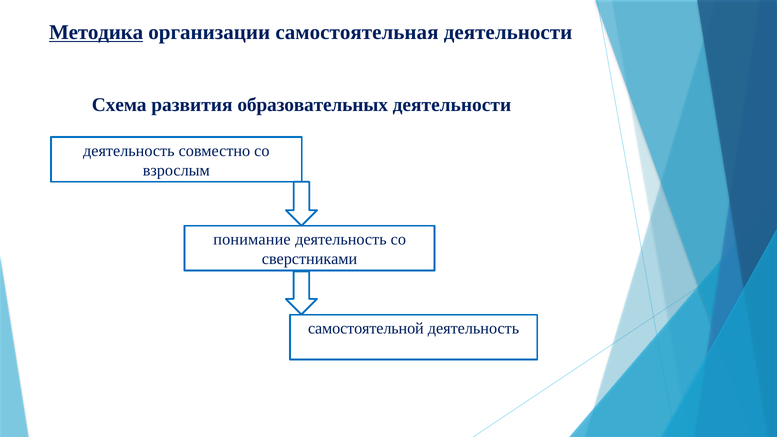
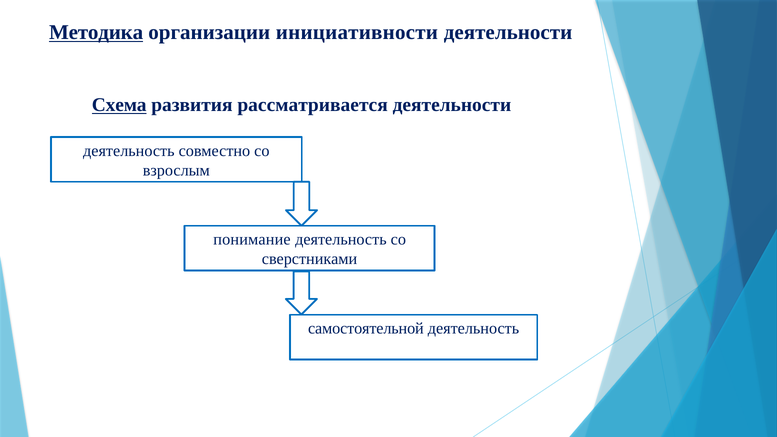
самостоятельная: самостоятельная -> инициативности (357, 32)
Схема underline: none -> present (119, 105)
образовательных: образовательных -> рассматривается (313, 105)
